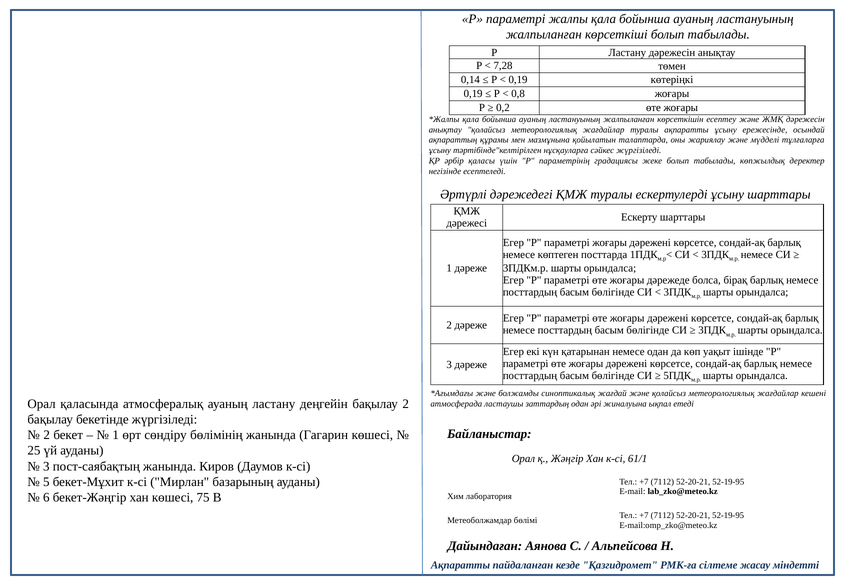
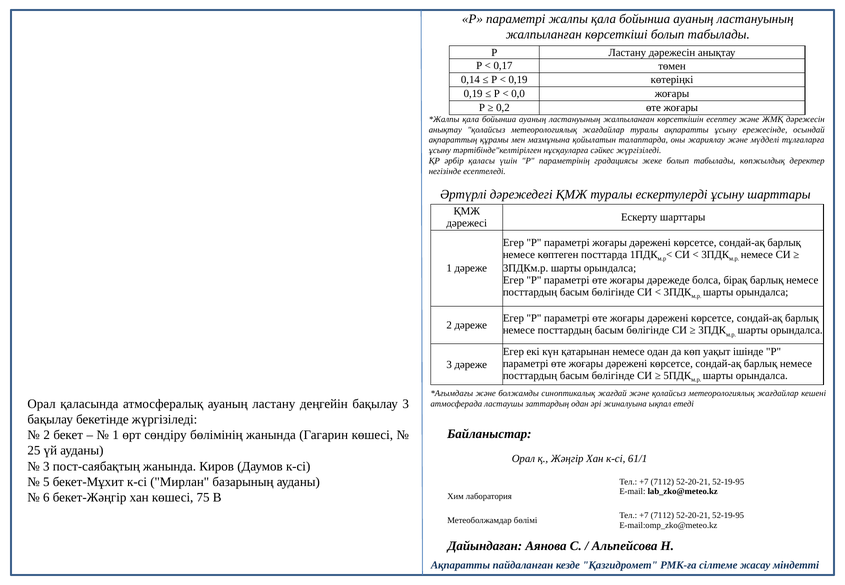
7,28: 7,28 -> 0,17 (503, 66)
0,8: 0,8 -> 0,0 (518, 94)
бақылау 2: 2 -> 3 (406, 404)
